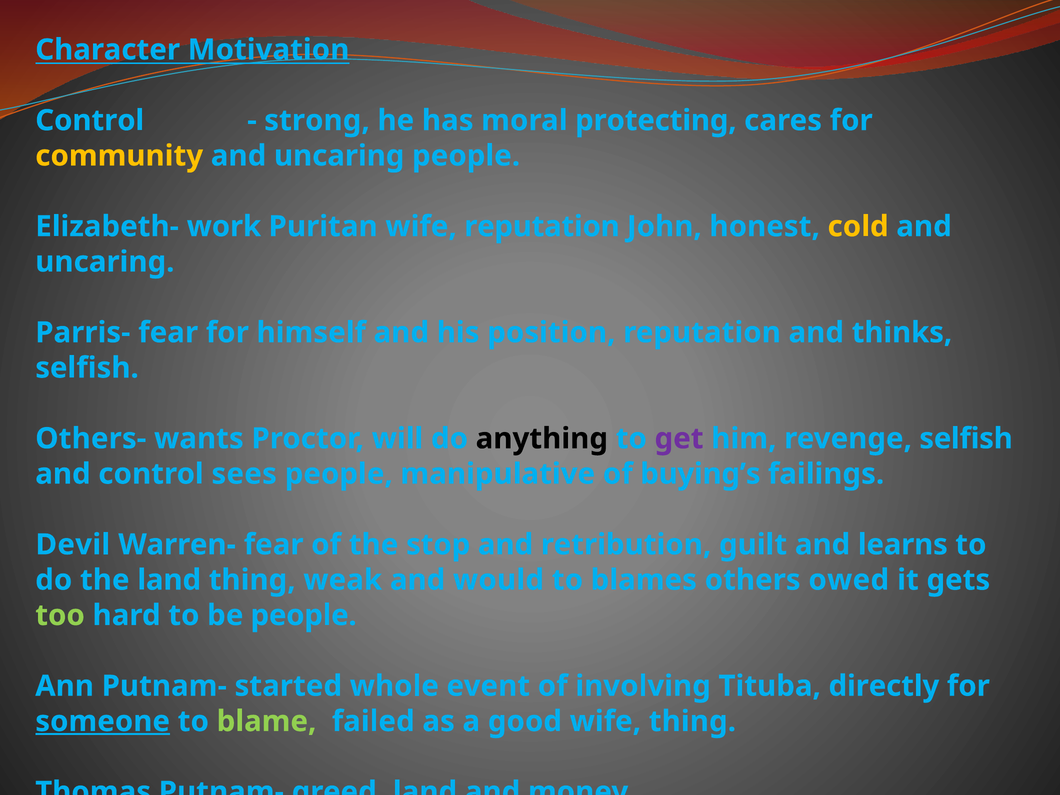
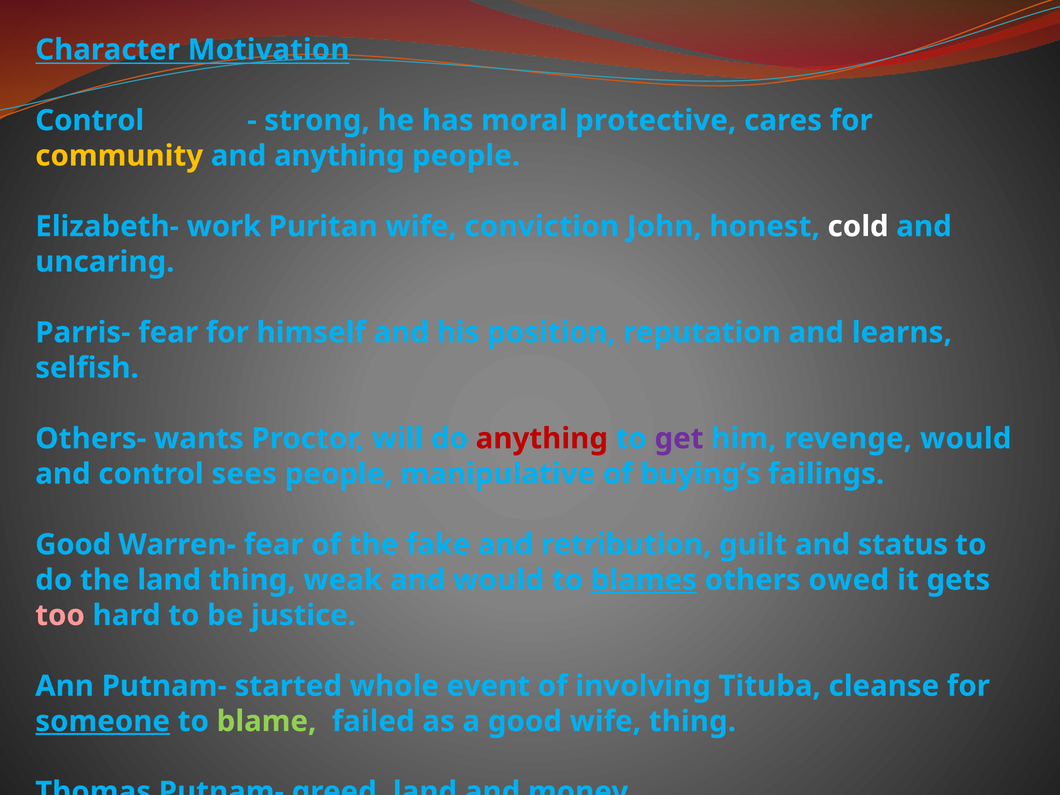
protecting: protecting -> protective (656, 120)
uncaring: uncaring -> anything (339, 156)
wife reputation: reputation -> conviction (542, 227)
cold colour: yellow -> white (858, 227)
thinks: thinks -> learns (902, 333)
anything colour: black -> red (542, 439)
revenge selfish: selfish -> would (966, 439)
Devil: Devil -> Good (73, 545)
stop: stop -> fake (438, 545)
learns: learns -> status (903, 545)
blames underline: none -> present (644, 580)
too colour: light green -> pink (60, 615)
be people: people -> justice (304, 615)
directly: directly -> cleanse (884, 686)
